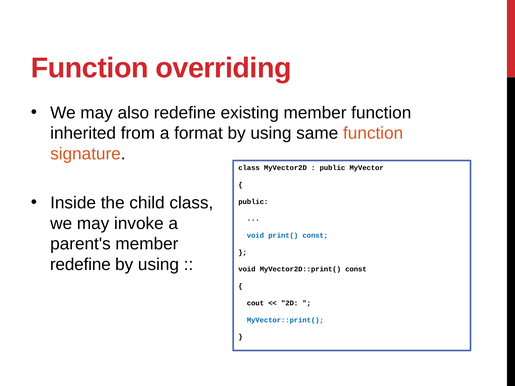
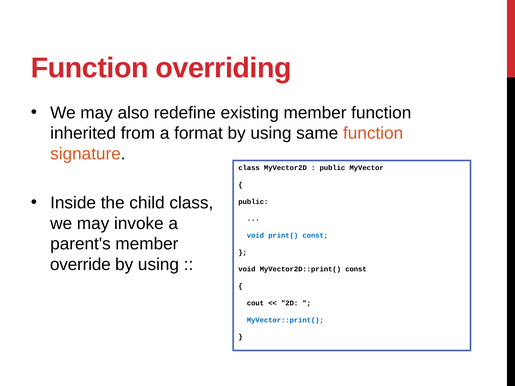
redefine: redefine -> override (80, 265)
